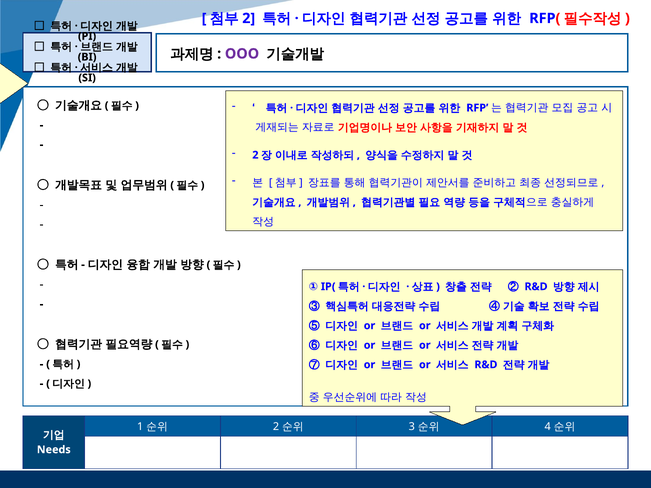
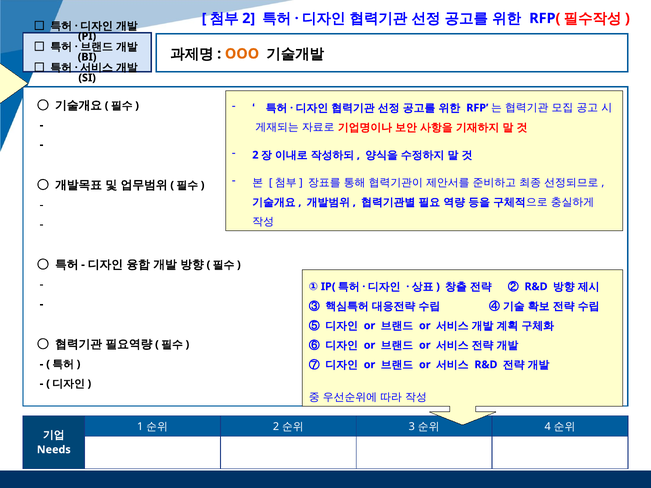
OOO colour: purple -> orange (242, 54)
